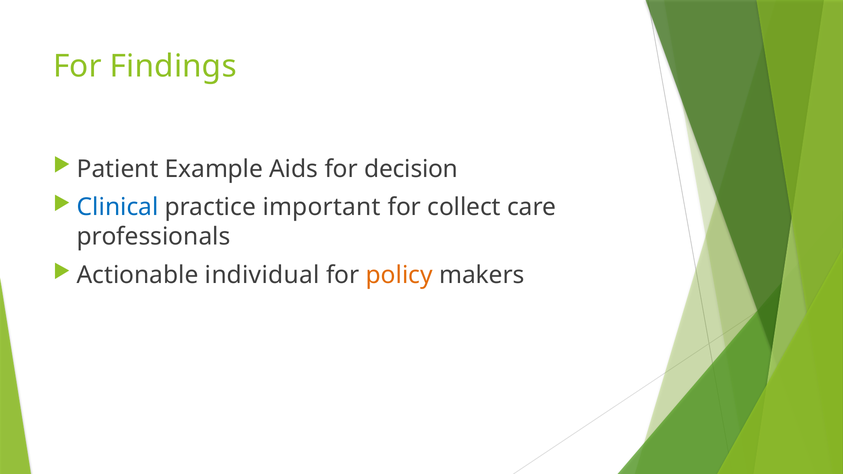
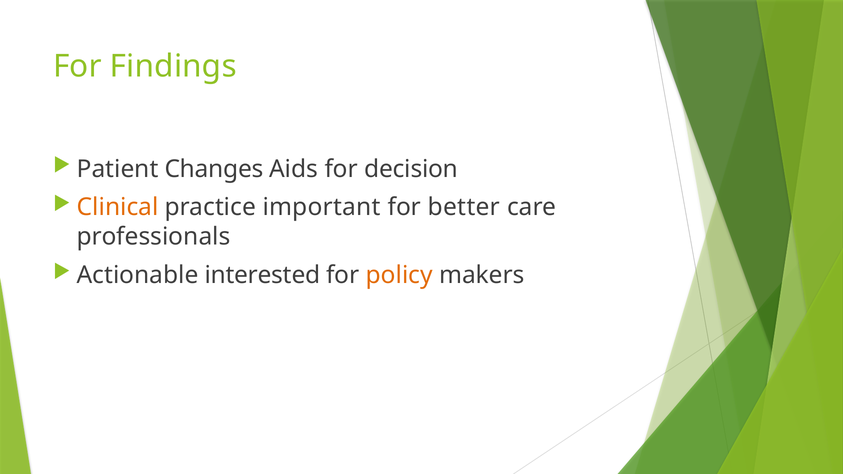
Example: Example -> Changes (214, 169)
Clinical colour: blue -> orange (118, 207)
collect: collect -> better (464, 207)
individual: individual -> interested (262, 275)
